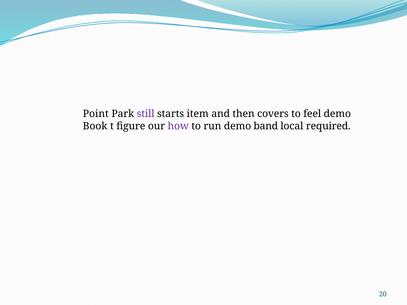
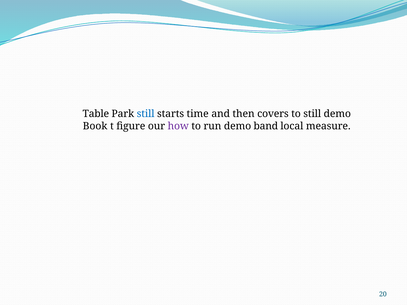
Point: Point -> Table (96, 114)
still colour: purple -> blue (146, 114)
item: item -> time (198, 114)
to feel: feel -> still (312, 114)
required: required -> measure (328, 126)
